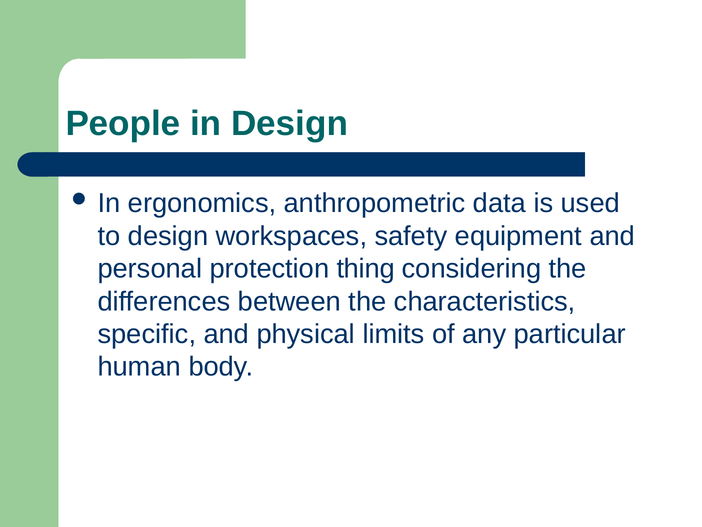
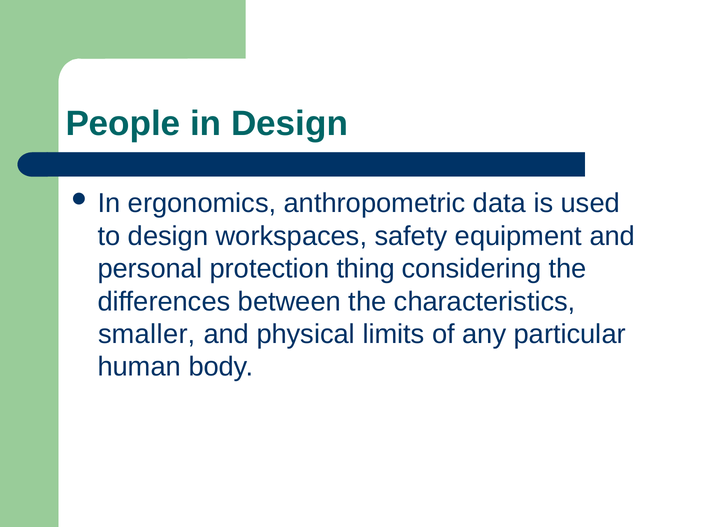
specific: specific -> smaller (147, 334)
